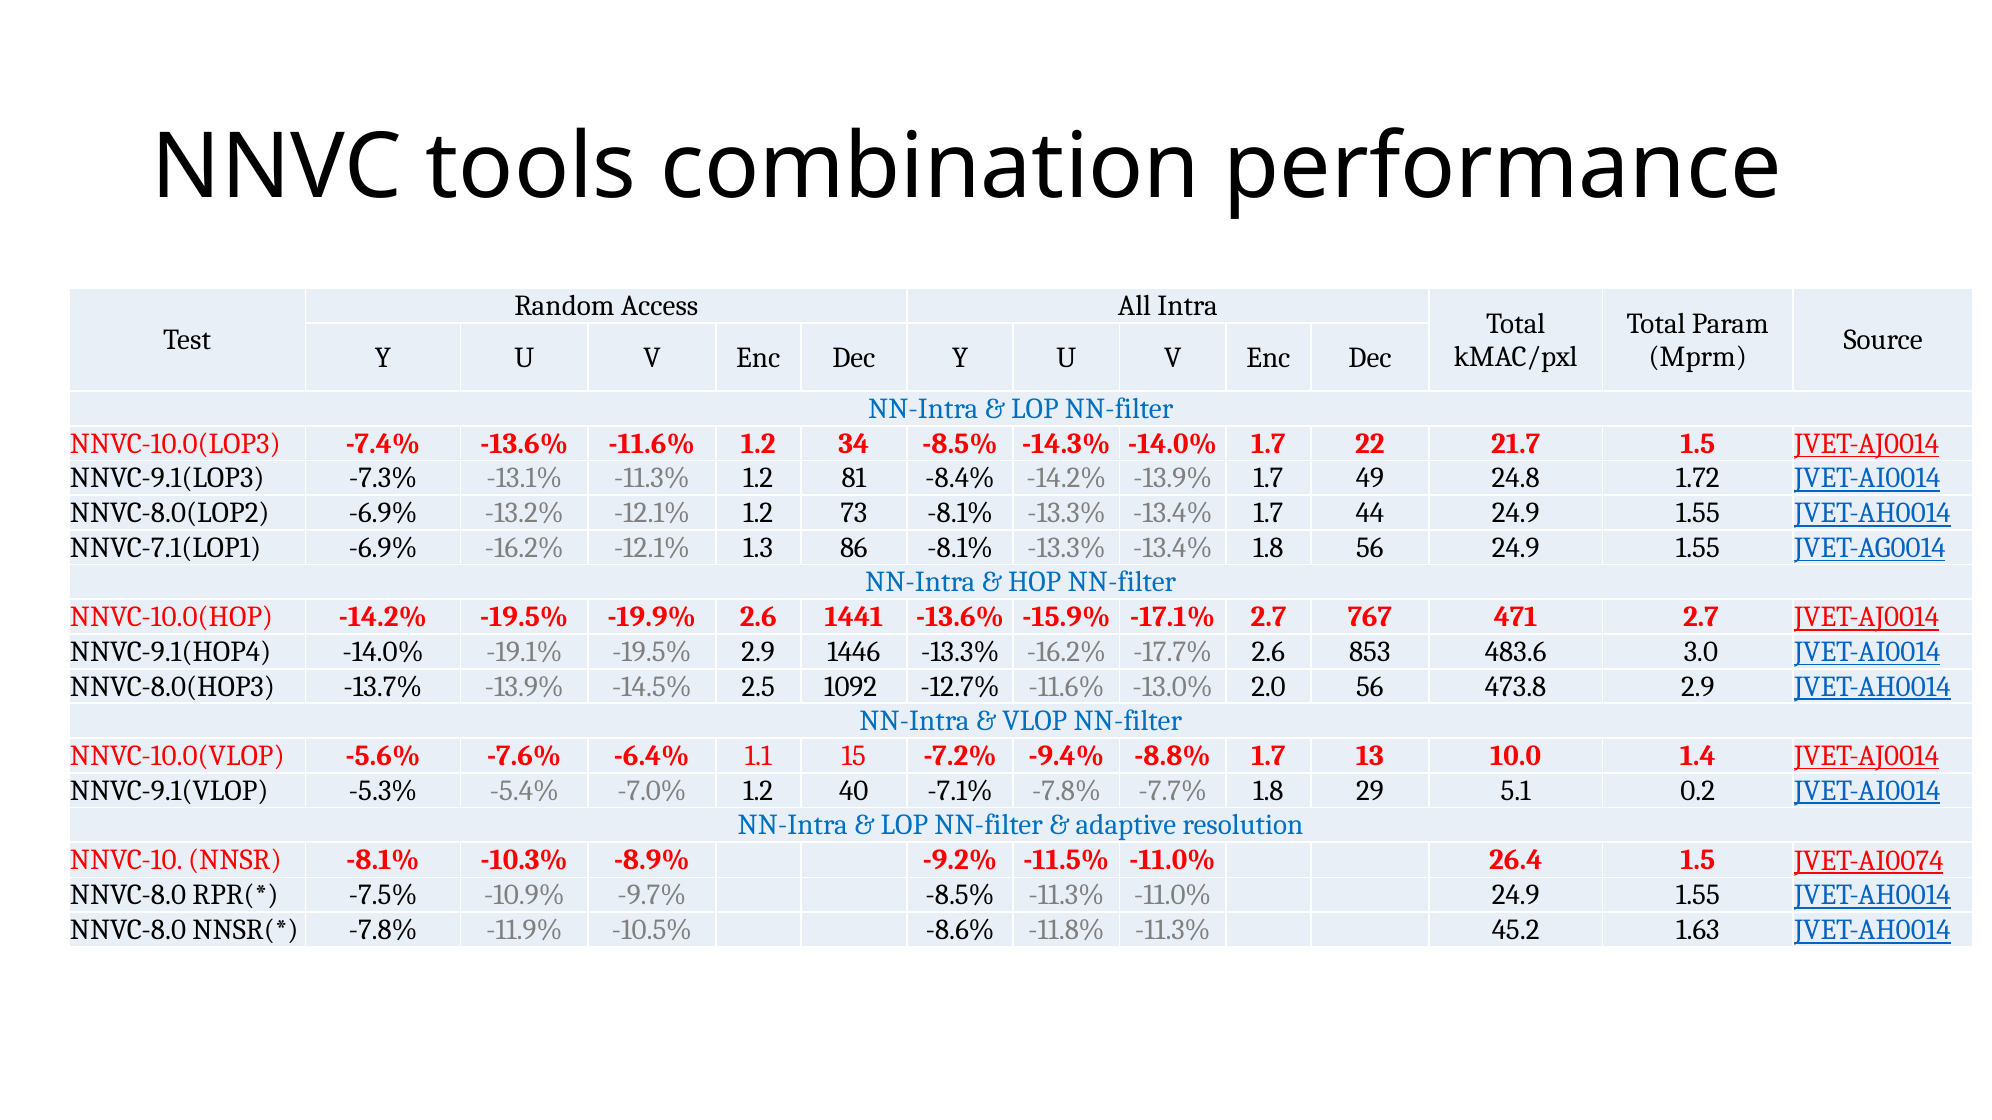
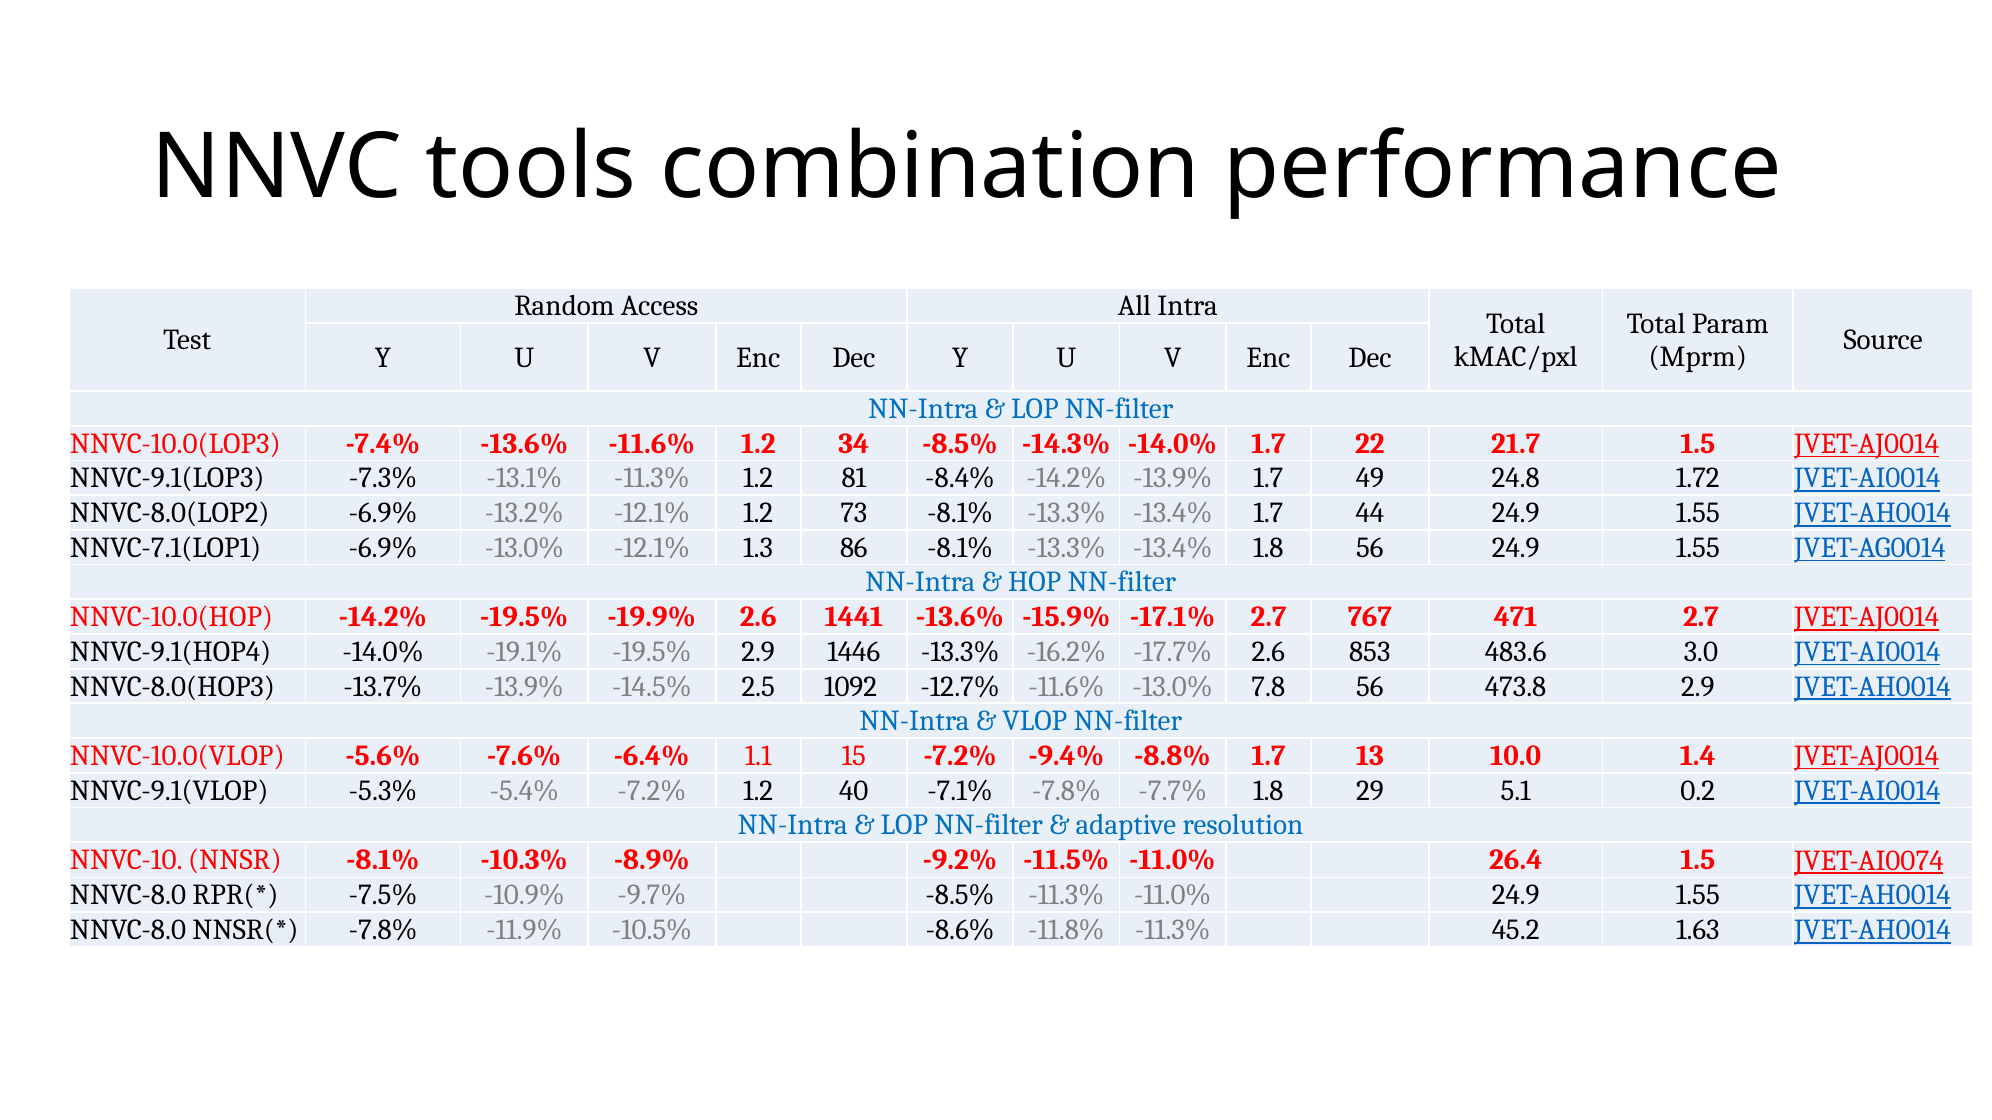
-6.9% -16.2%: -16.2% -> -13.0% (524, 548)
2.0: 2.0 -> 7.8 (1268, 687)
-5.4% -7.0%: -7.0% -> -7.2% (652, 791)
